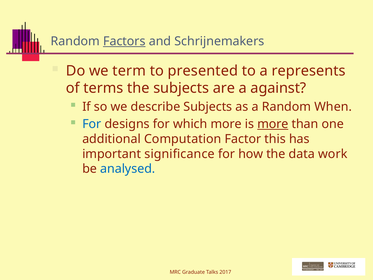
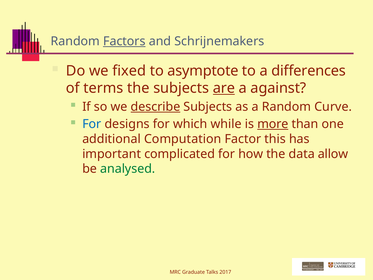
term: term -> fixed (129, 71)
presented: presented -> asymptote (203, 71)
represents: represents -> differences (309, 71)
are underline: none -> present (224, 88)
describe underline: none -> present (155, 107)
When: When -> Curve (333, 107)
which more: more -> while (226, 124)
significance: significance -> complicated (180, 154)
work: work -> allow (333, 154)
analysed colour: blue -> green (128, 169)
